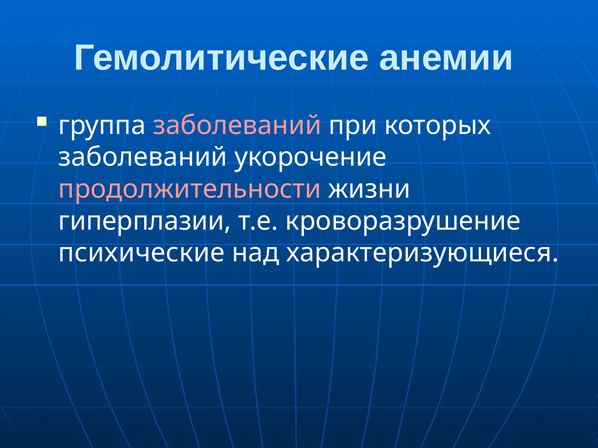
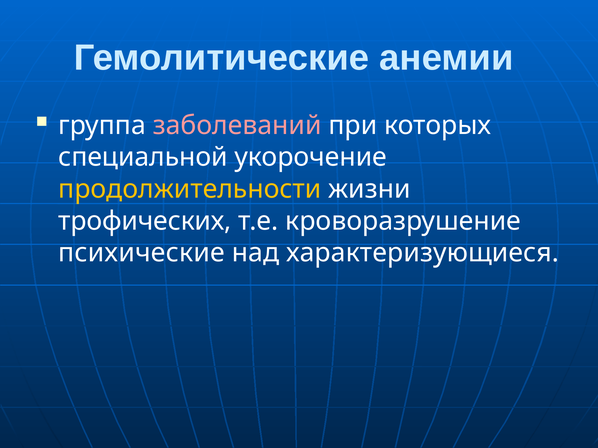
заболеваний: заболеваний -> специальной (143, 157)
продолжительности colour: pink -> yellow (190, 189)
гиперплазии: гиперплазии -> трофических (145, 221)
